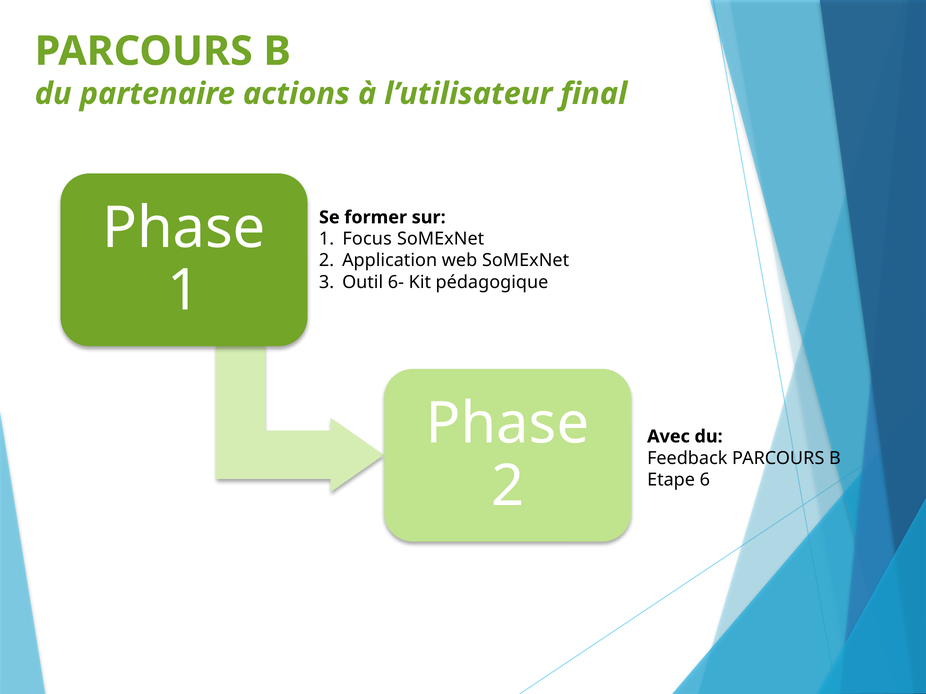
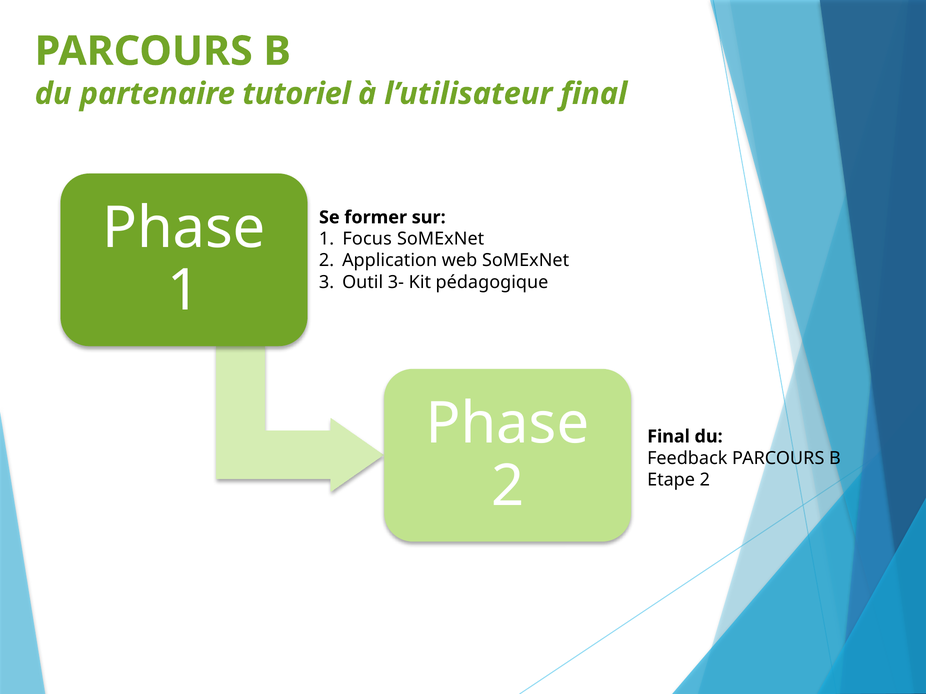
actions: actions -> tutoriel (297, 94)
6-: 6- -> 3- (396, 282)
Avec: Avec -> Final (669, 437)
Etape 6: 6 -> 2 (705, 480)
